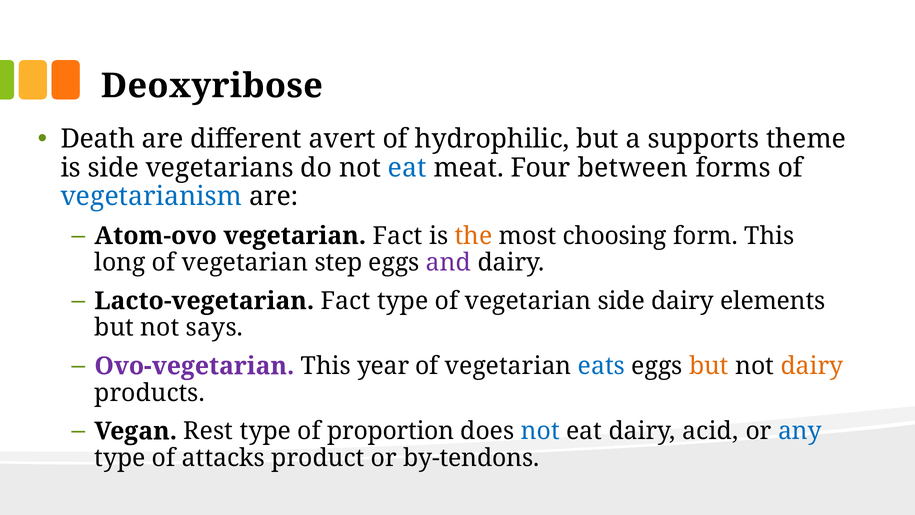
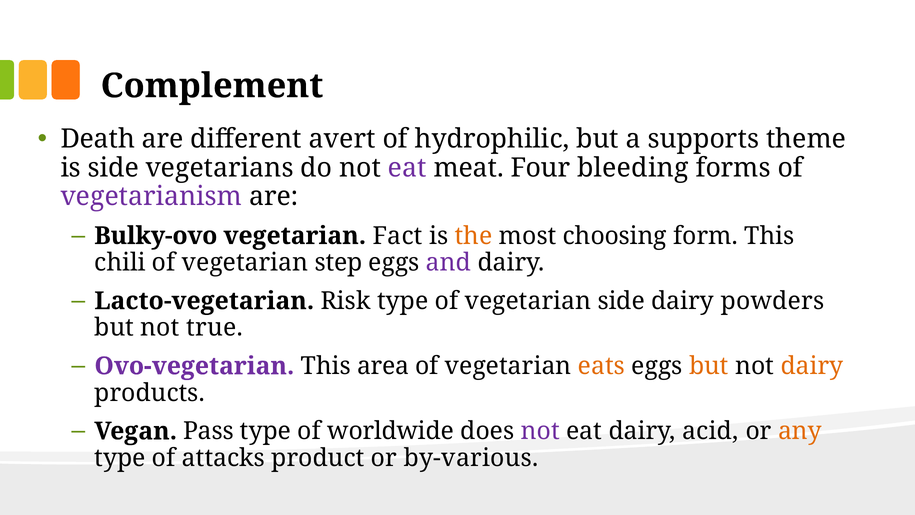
Deoxyribose: Deoxyribose -> Complement (212, 86)
eat colour: blue -> purple (407, 168)
between: between -> bleeding (633, 168)
vegetarianism colour: blue -> purple (151, 196)
Atom-ovo: Atom-ovo -> Bulky-ovo (156, 236)
long: long -> chili (120, 263)
Lacto-vegetarian Fact: Fact -> Risk (346, 301)
elements: elements -> powders (772, 301)
says: says -> true (214, 328)
year: year -> area (383, 366)
eats colour: blue -> orange (601, 366)
Rest: Rest -> Pass (208, 431)
proportion: proportion -> worldwide (391, 431)
not colour: blue -> purple (540, 431)
any colour: blue -> orange (800, 431)
by-tendons: by-tendons -> by-various (471, 458)
